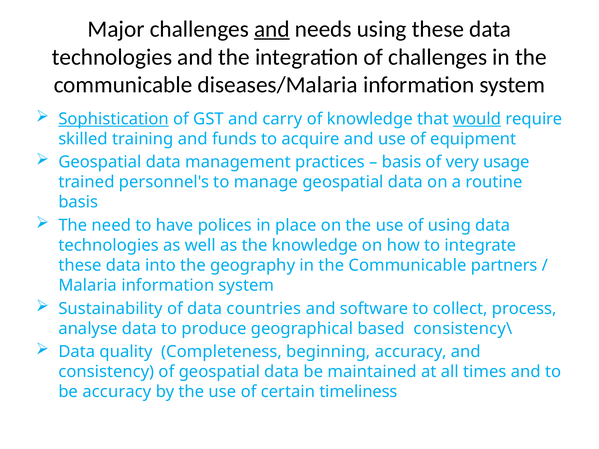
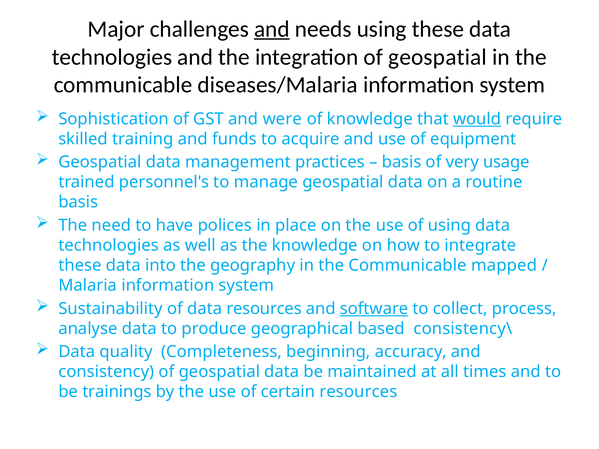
integration of challenges: challenges -> geospatial (438, 57)
Sophistication underline: present -> none (114, 119)
carry: carry -> were (282, 119)
partners: partners -> mapped (504, 265)
data countries: countries -> resources (264, 309)
software underline: none -> present (374, 309)
be accuracy: accuracy -> trainings (117, 392)
certain timeliness: timeliness -> resources (358, 392)
